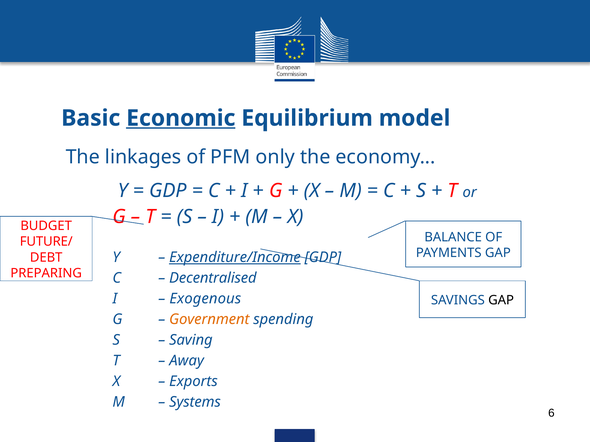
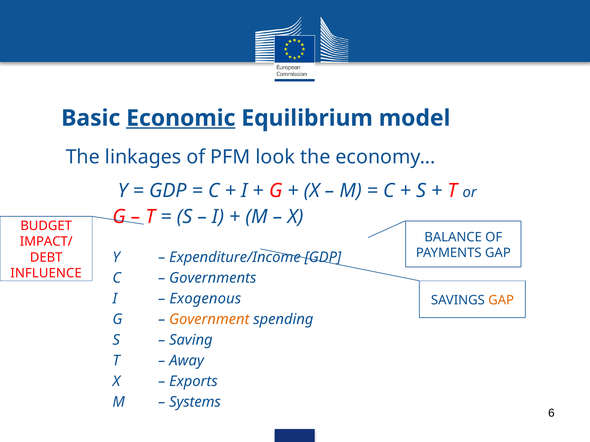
only: only -> look (275, 157)
FUTURE/: FUTURE/ -> IMPACT/ (46, 242)
Expenditure/Income underline: present -> none (235, 258)
PREPARING: PREPARING -> INFLUENCE (46, 273)
Decentralised: Decentralised -> Governments (213, 278)
GAP colour: black -> orange (501, 301)
